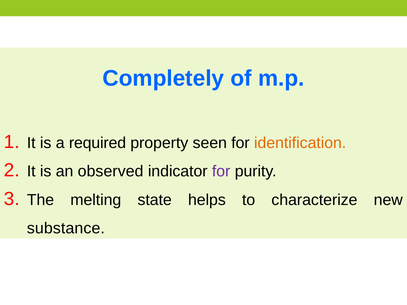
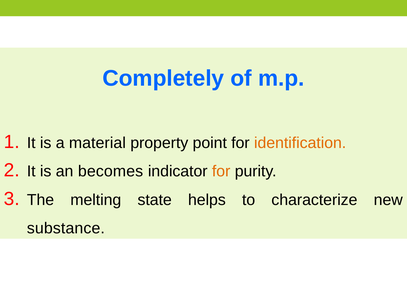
required: required -> material (97, 143)
seen: seen -> point (210, 143)
observed: observed -> becomes (111, 172)
for colour: purple -> orange (221, 172)
